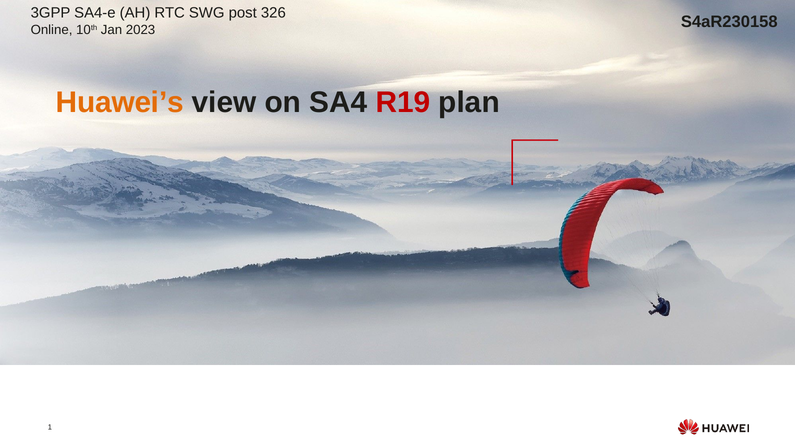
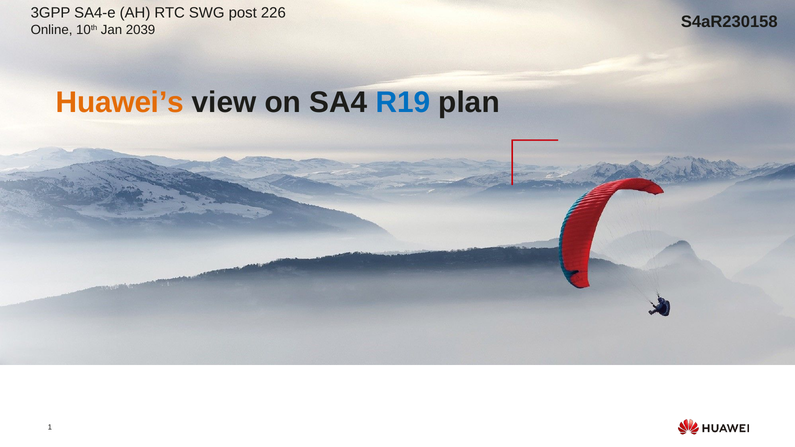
326: 326 -> 226 (273, 13)
2023: 2023 -> 2039 (141, 30)
R19 colour: red -> blue (403, 102)
